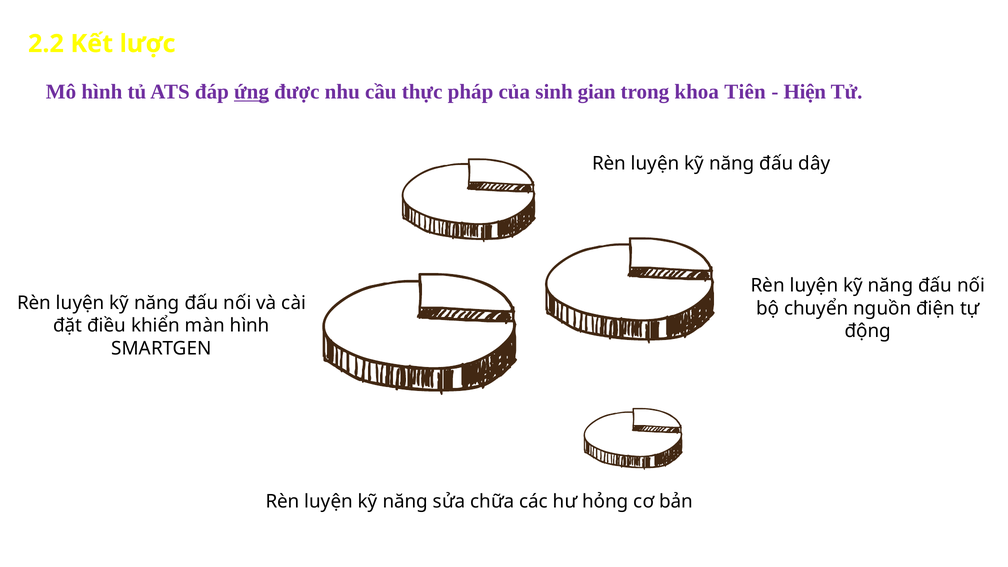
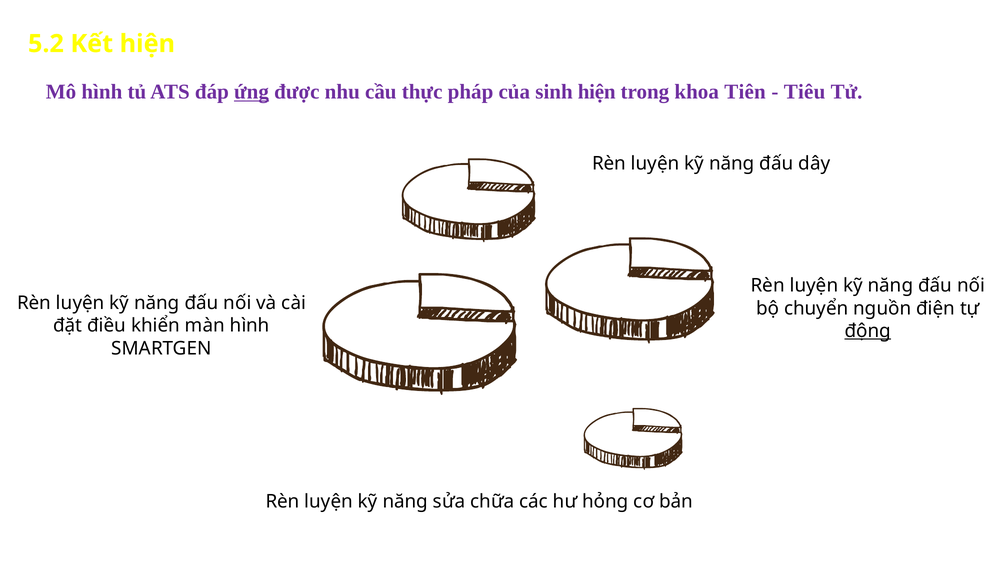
2.2: 2.2 -> 5.2 (46, 44)
Kết lược: lược -> hiện (147, 44)
sinh gian: gian -> hiện (597, 92)
Hiện: Hiện -> Tiêu (805, 92)
động underline: none -> present (868, 331)
